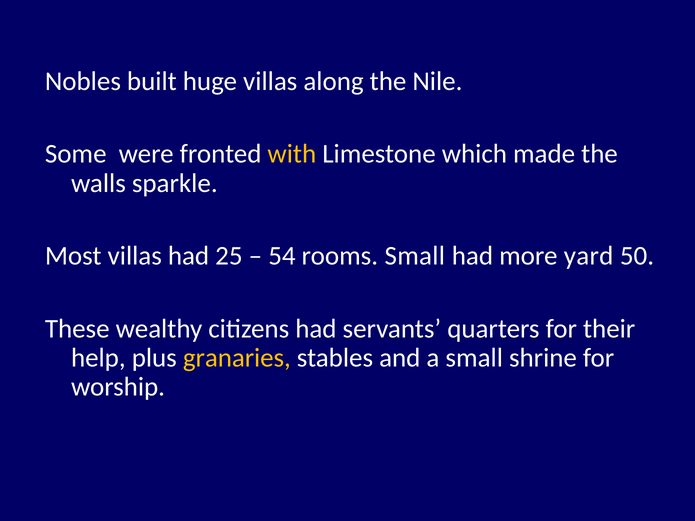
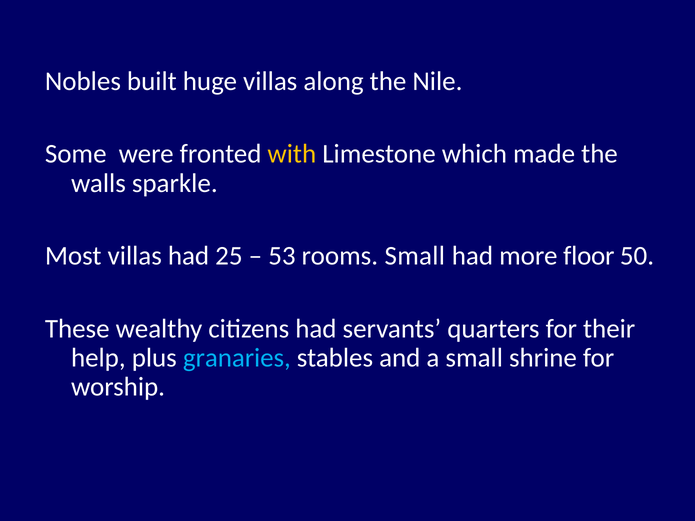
54: 54 -> 53 (282, 256)
yard: yard -> floor (589, 256)
granaries colour: yellow -> light blue (237, 358)
